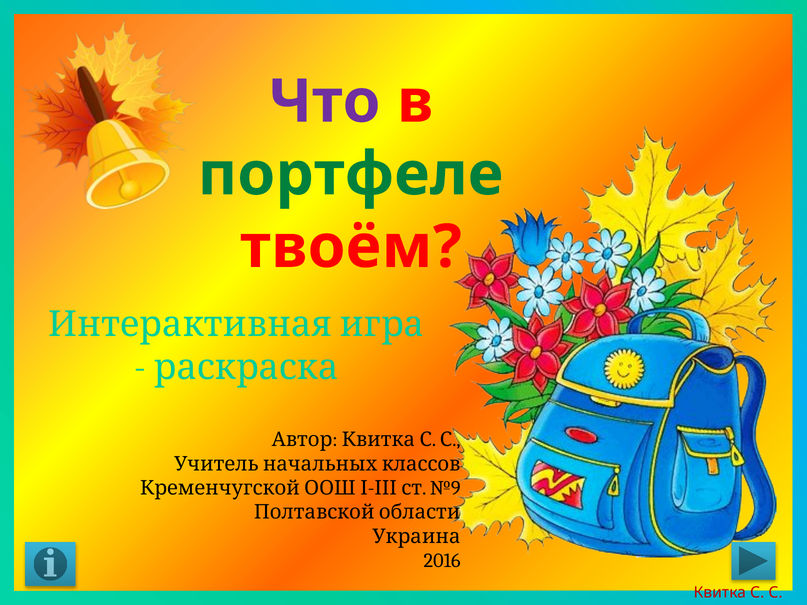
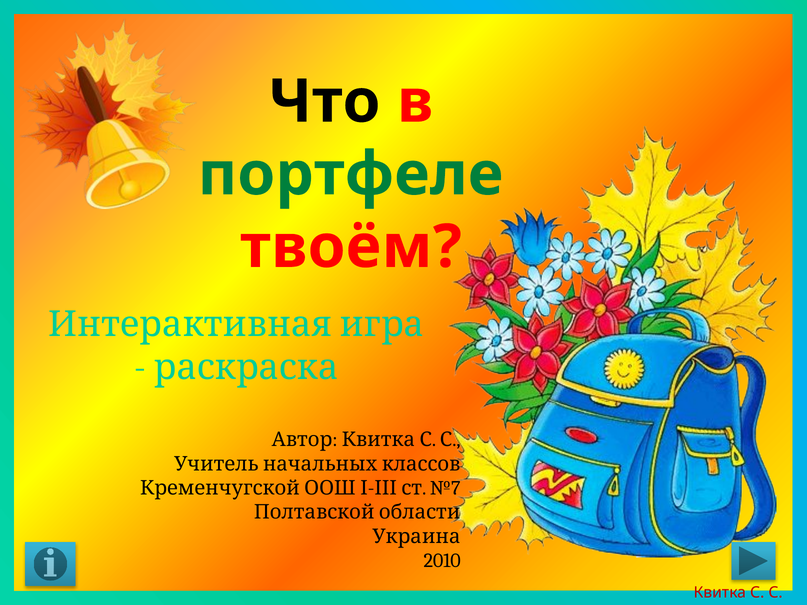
Что colour: purple -> black (324, 102)
№9: №9 -> №7 (445, 488)
2016: 2016 -> 2010 (442, 561)
